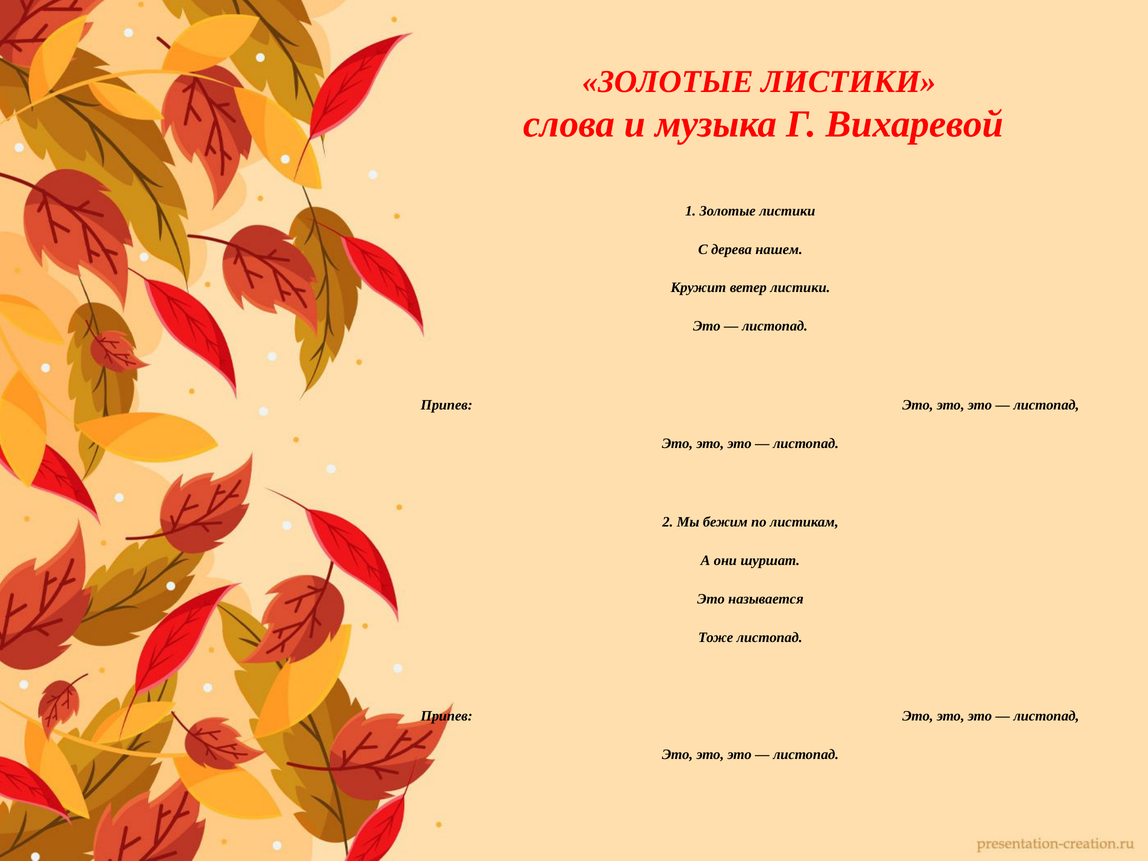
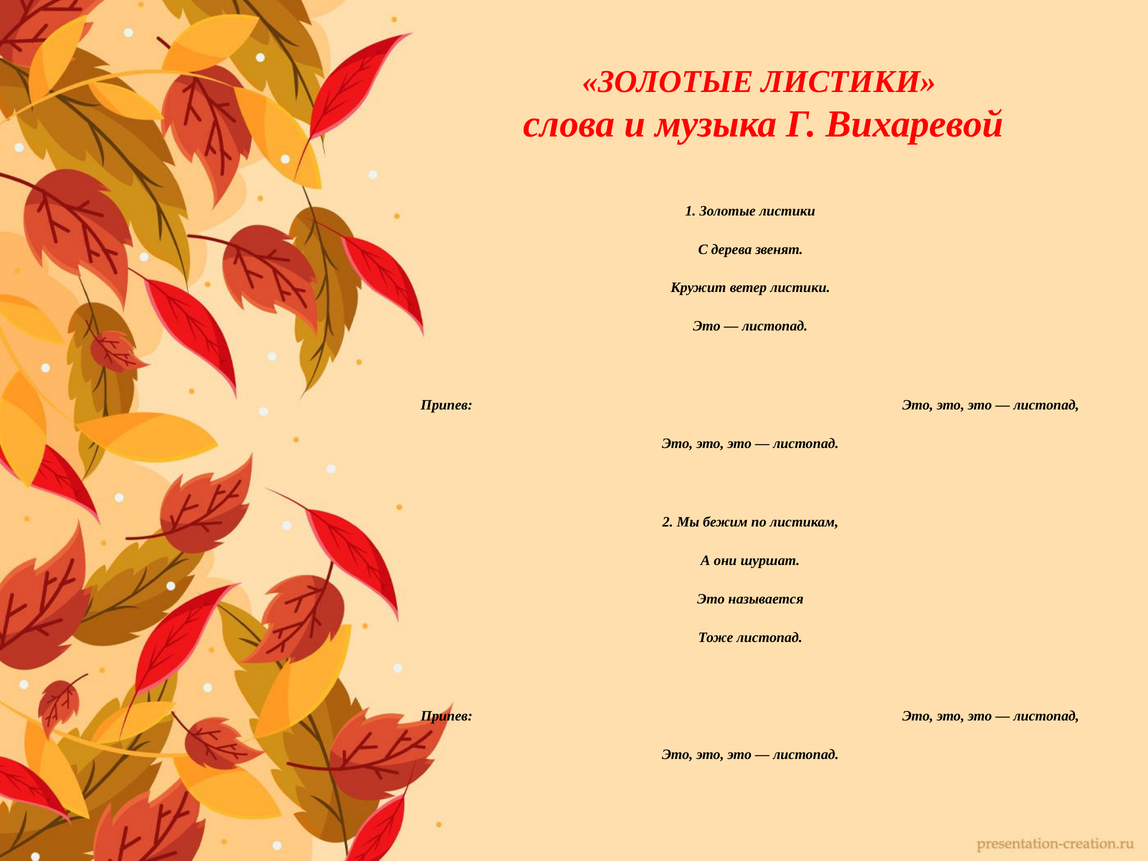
нашем: нашем -> звенят (779, 249)
